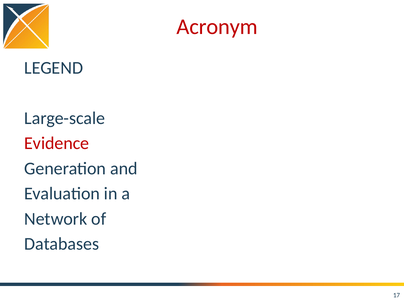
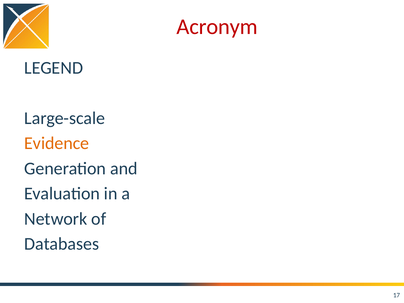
Evidence colour: red -> orange (57, 143)
